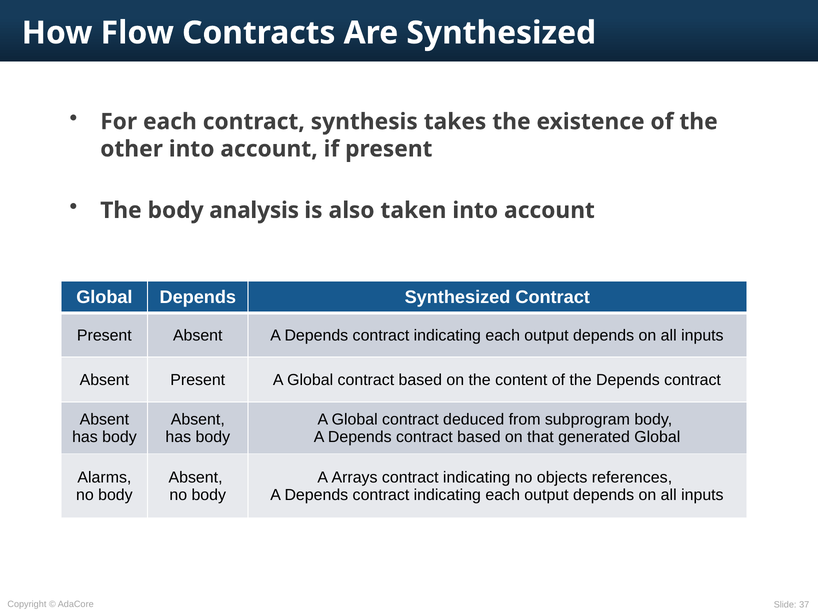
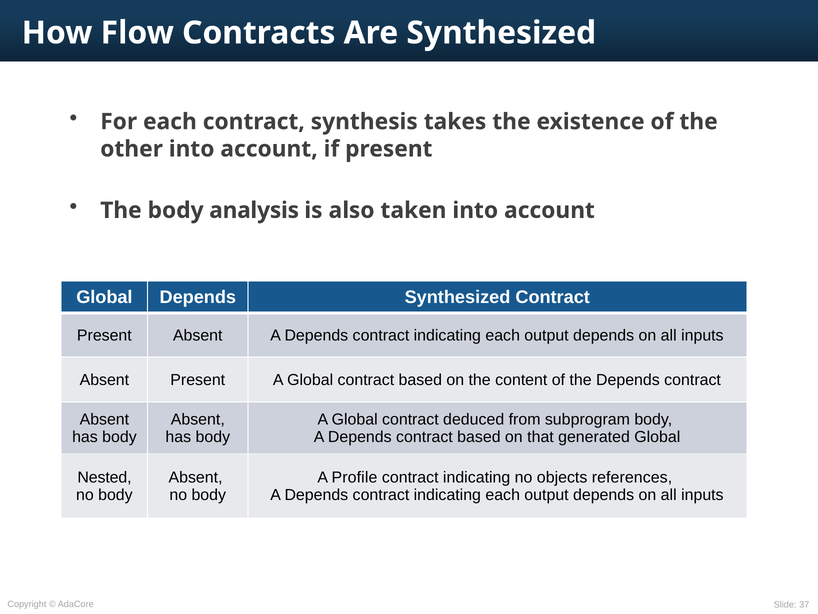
Alarms: Alarms -> Nested (104, 477)
Arrays: Arrays -> Profile (354, 477)
